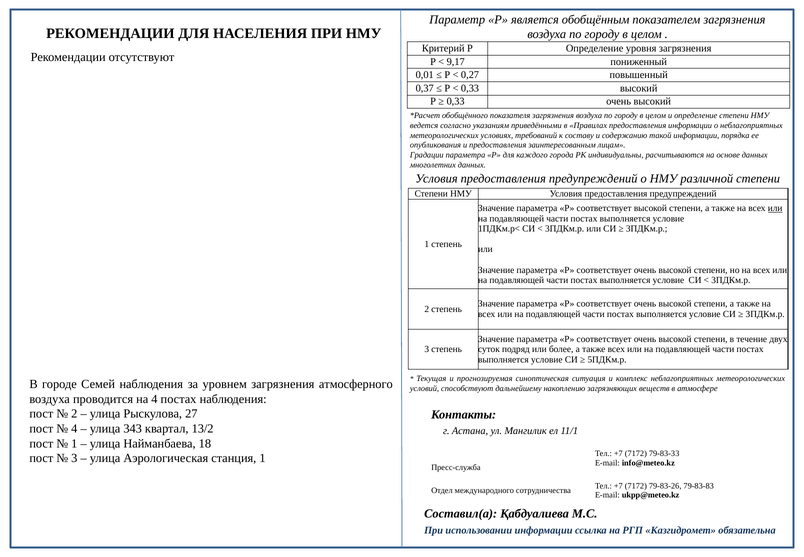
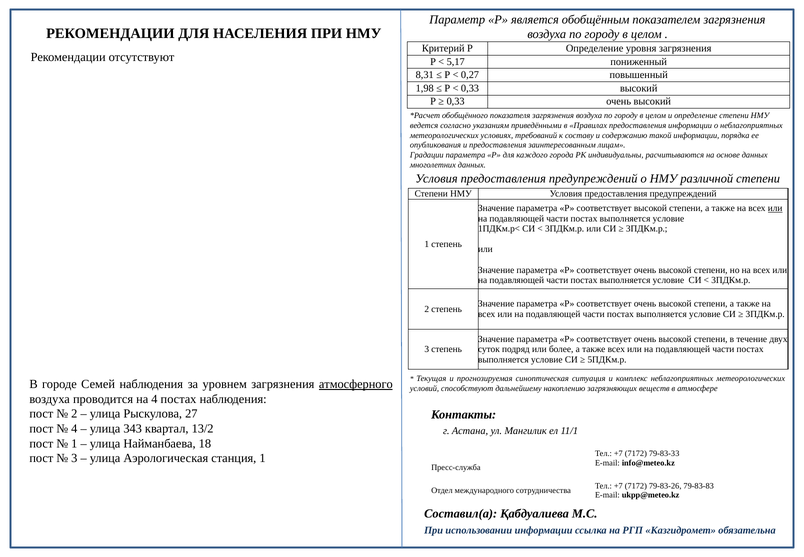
9,17: 9,17 -> 5,17 (456, 62)
0,01: 0,01 -> 8,31 (425, 75)
0,37: 0,37 -> 1,98 (425, 88)
атмосферного underline: none -> present (356, 384)
